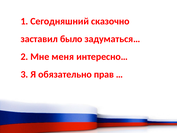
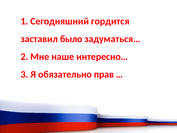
сказочно: сказочно -> гордится (110, 21)
меня: меня -> наше (63, 57)
